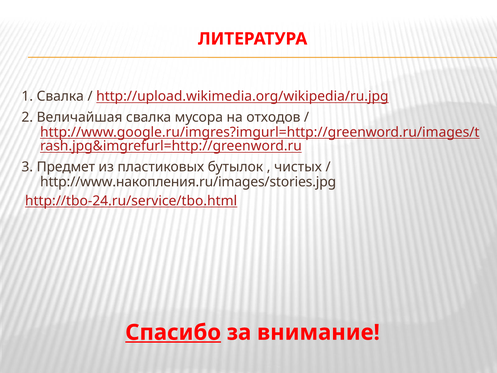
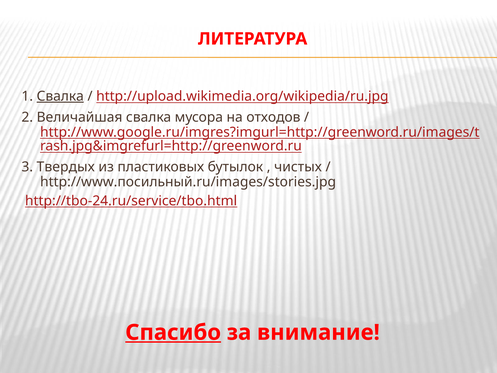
Свалка underline: none -> present (60, 96)
Предмет: Предмет -> Твердых (66, 167)
http://www.накопления.ru/images/stories.jpg: http://www.накопления.ru/images/stories.jpg -> http://www.посильный.ru/images/stories.jpg (188, 182)
